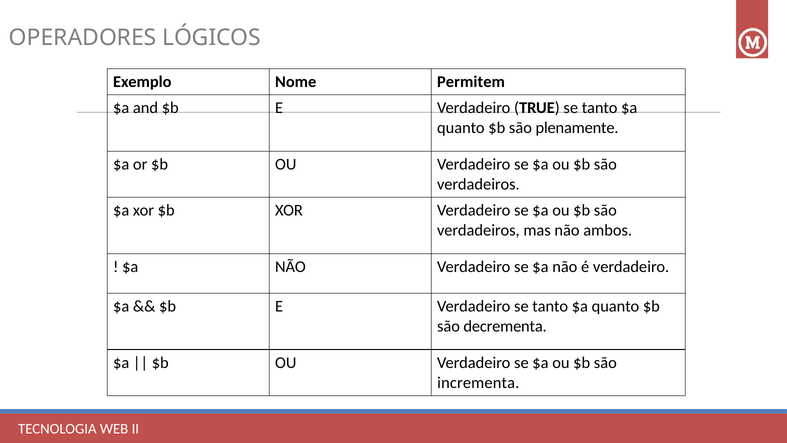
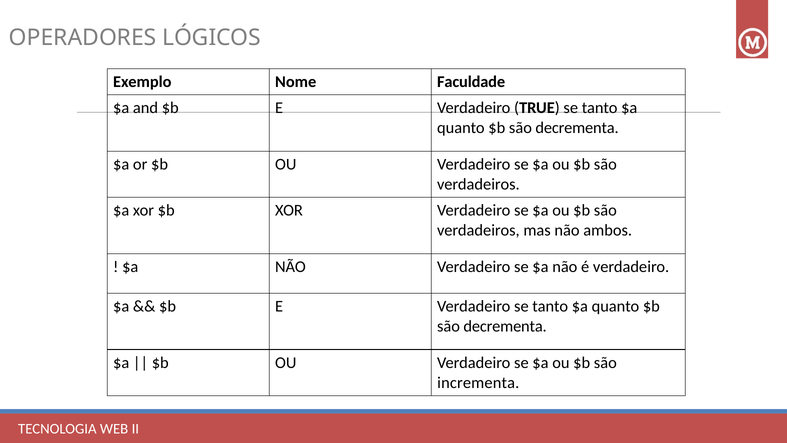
Permitem: Permitem -> Faculdade (471, 82)
plenamente: plenamente -> decrementa (577, 128)
